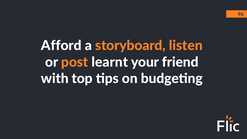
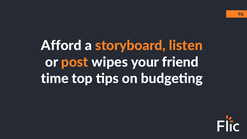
learnt: learnt -> wipes (110, 62)
with: with -> time (55, 79)
